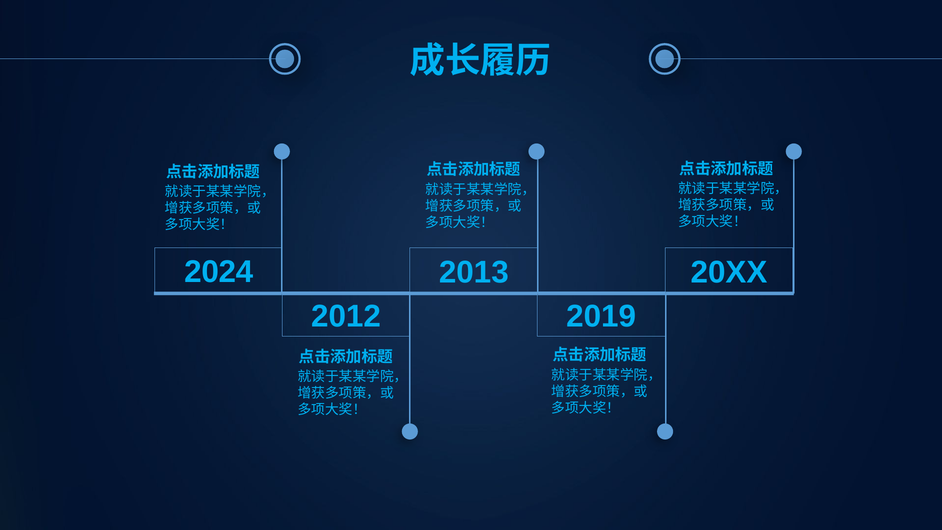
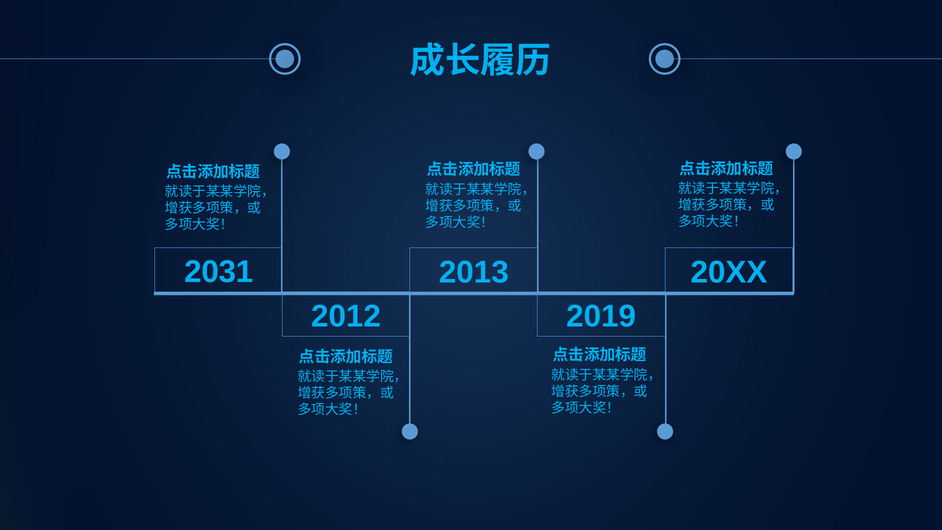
2024: 2024 -> 2031 (219, 272)
